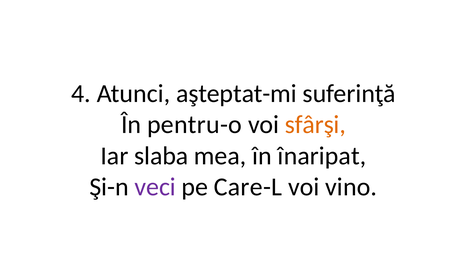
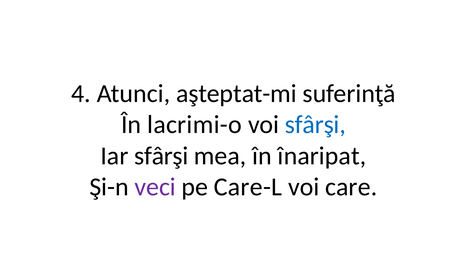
pentru-o: pentru-o -> lacrimi-o (194, 125)
sfârşi colour: orange -> blue (315, 125)
Iar slaba: slaba -> sfârşi (161, 156)
vino: vino -> care (351, 187)
